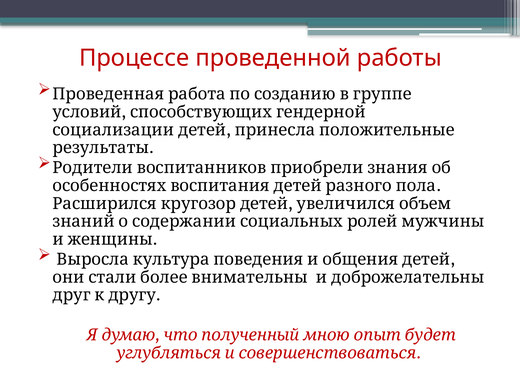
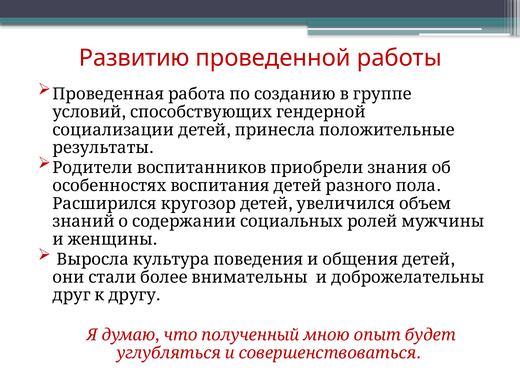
Процессе: Процессе -> Развитию (134, 58)
